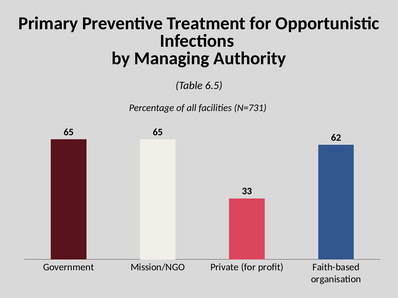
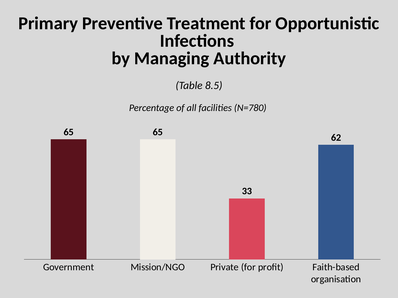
6.5: 6.5 -> 8.5 (214, 86)
N=731: N=731 -> N=780 (250, 108)
